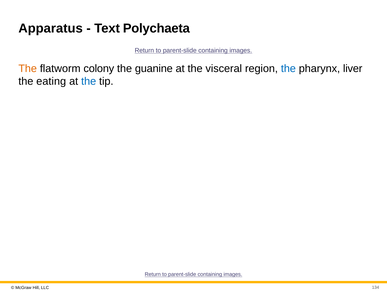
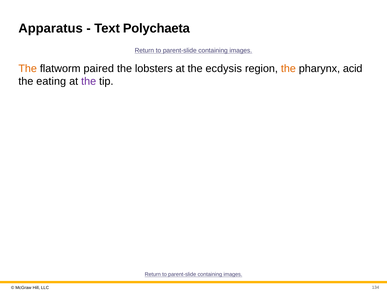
colony: colony -> paired (99, 68)
guanine: guanine -> lobsters (154, 68)
visceral: visceral -> ecdysis (224, 68)
the colour: blue -> orange (288, 68)
liver: liver -> acid (353, 68)
the colour: blue -> purple (89, 81)
